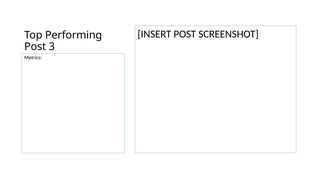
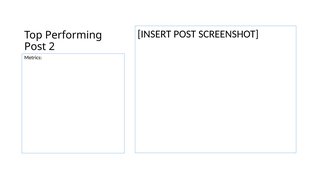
3: 3 -> 2 (52, 47)
